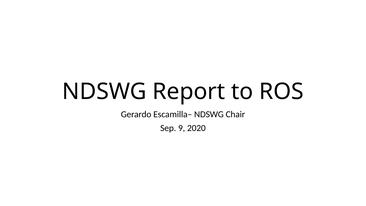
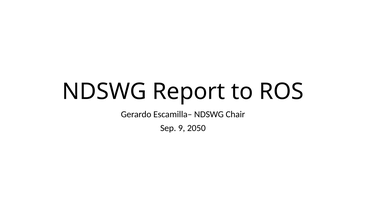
2020: 2020 -> 2050 (196, 128)
